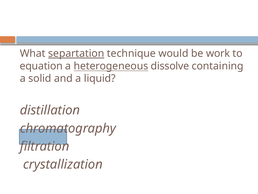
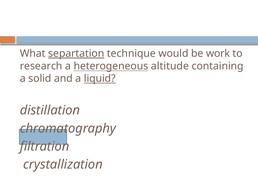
equation: equation -> research (41, 66)
dissolve: dissolve -> altitude (170, 66)
liquid underline: none -> present (100, 78)
